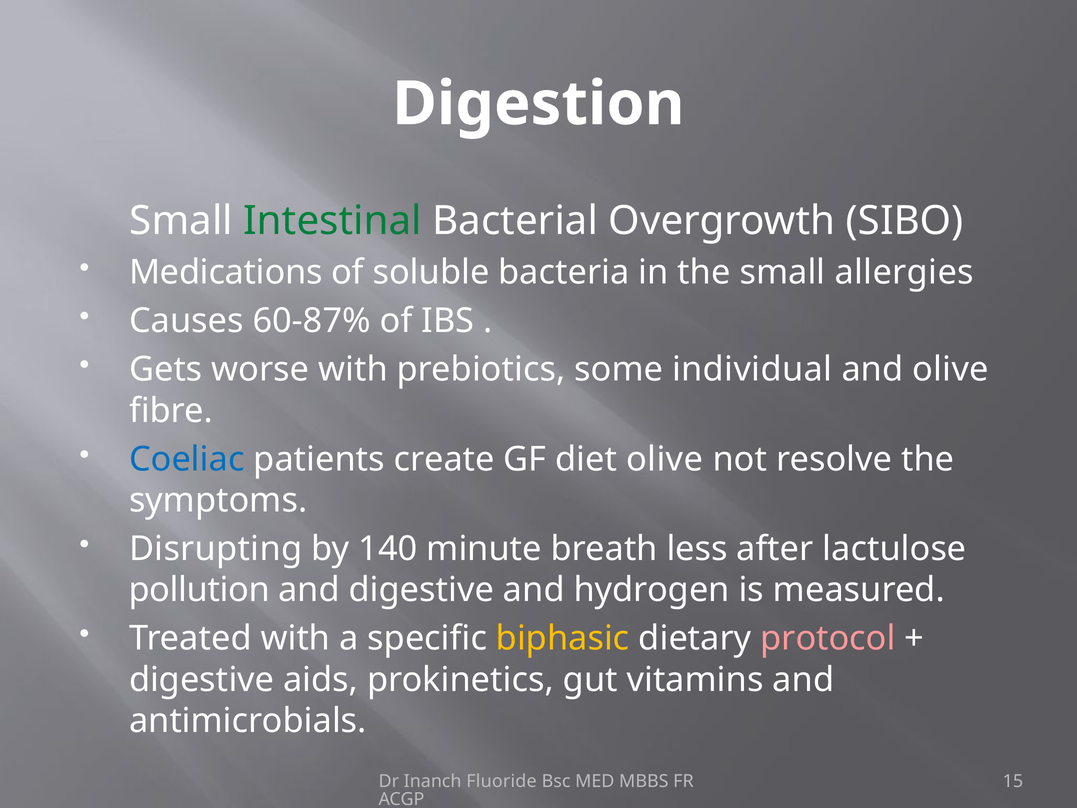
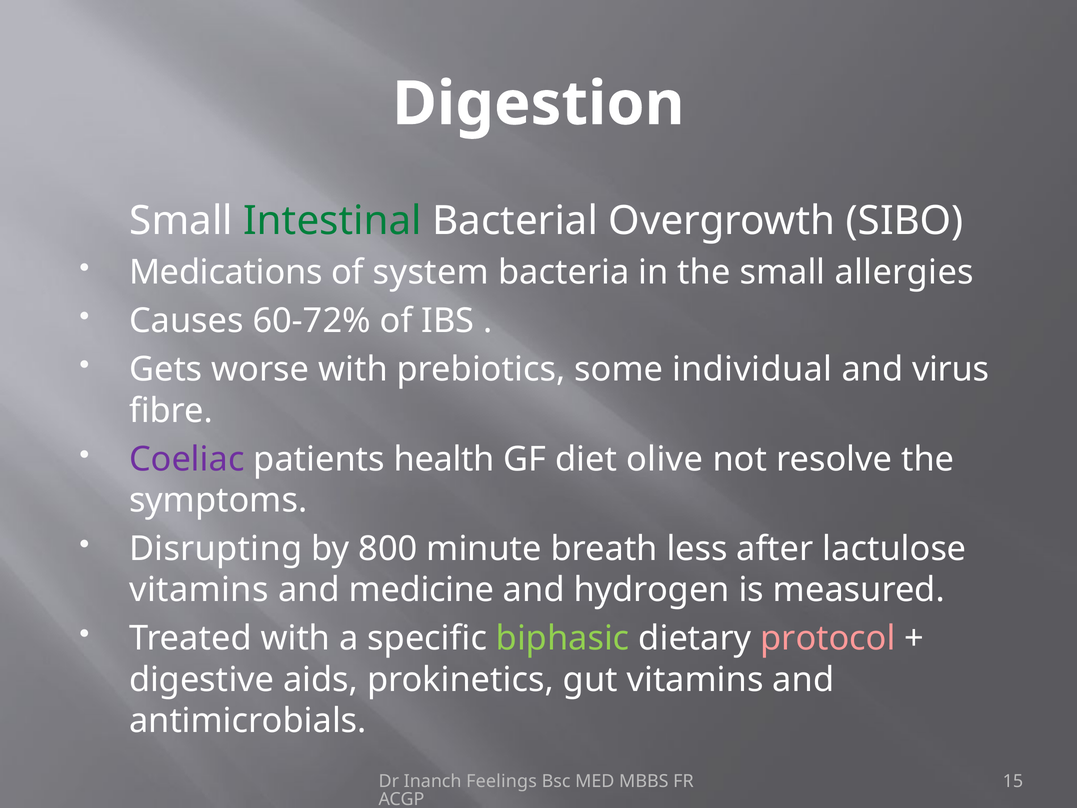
soluble: soluble -> system (431, 272)
60-87%: 60-87% -> 60-72% (312, 321)
and olive: olive -> virus (951, 369)
Coeliac colour: blue -> purple (187, 459)
create: create -> health (444, 459)
140: 140 -> 800 (388, 549)
pollution: pollution -> vitamins (199, 590)
and digestive: digestive -> medicine (421, 590)
biphasic colour: yellow -> light green (563, 638)
Fluoride: Fluoride -> Feelings (502, 781)
